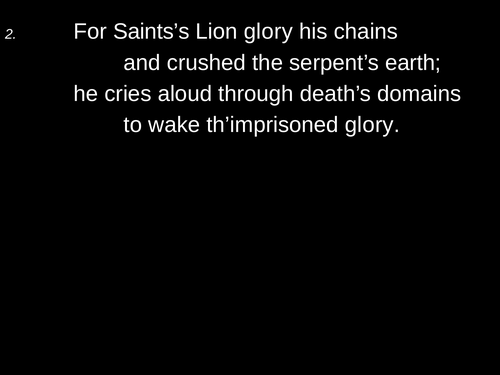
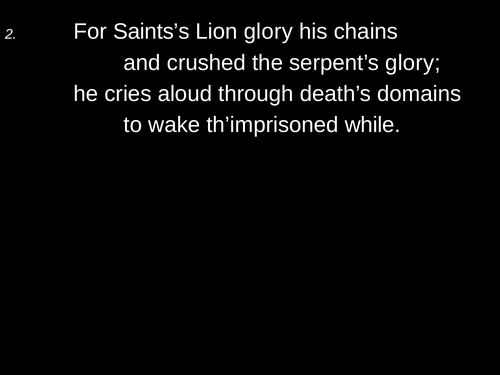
serpent’s earth: earth -> glory (413, 63)
th’imprisoned glory: glory -> while (373, 125)
